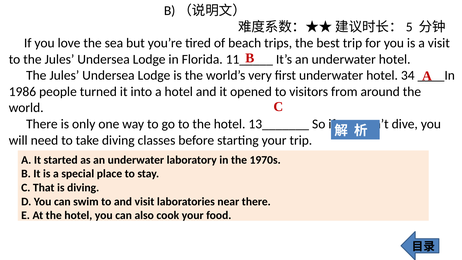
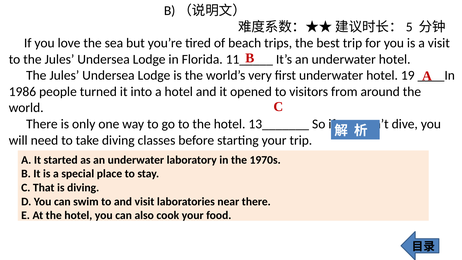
34: 34 -> 19 (408, 75)
